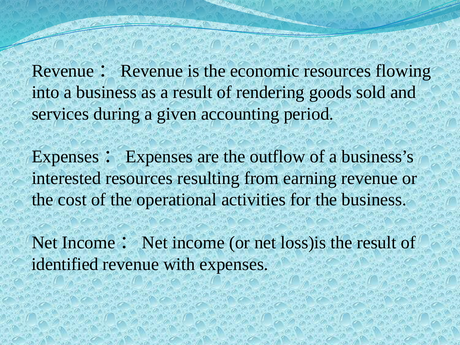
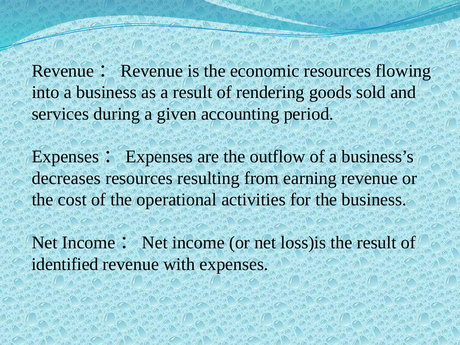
interested: interested -> decreases (66, 178)
